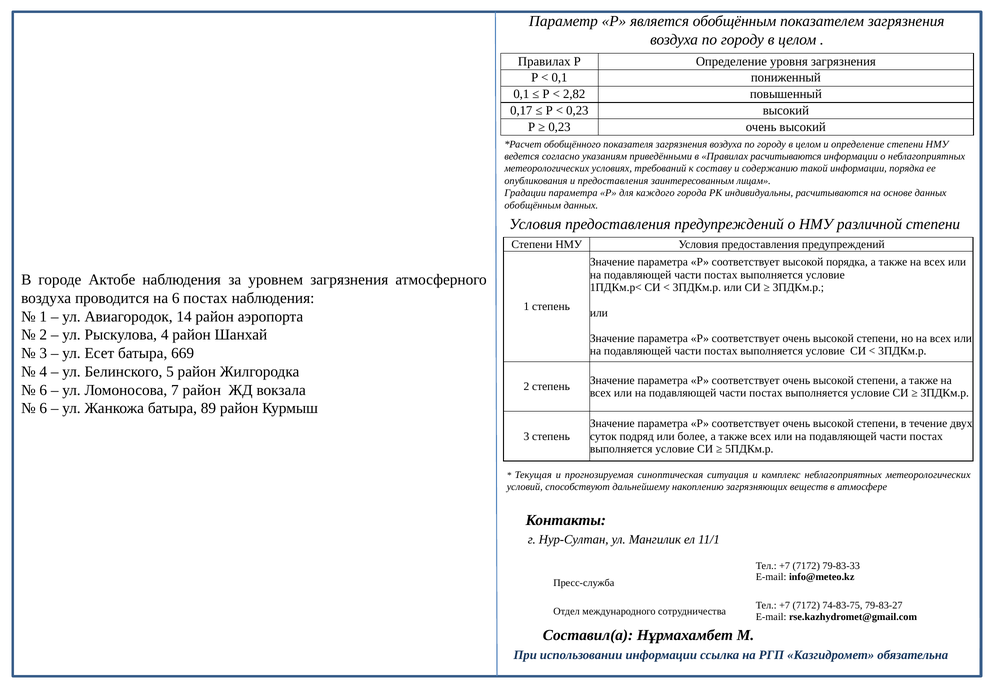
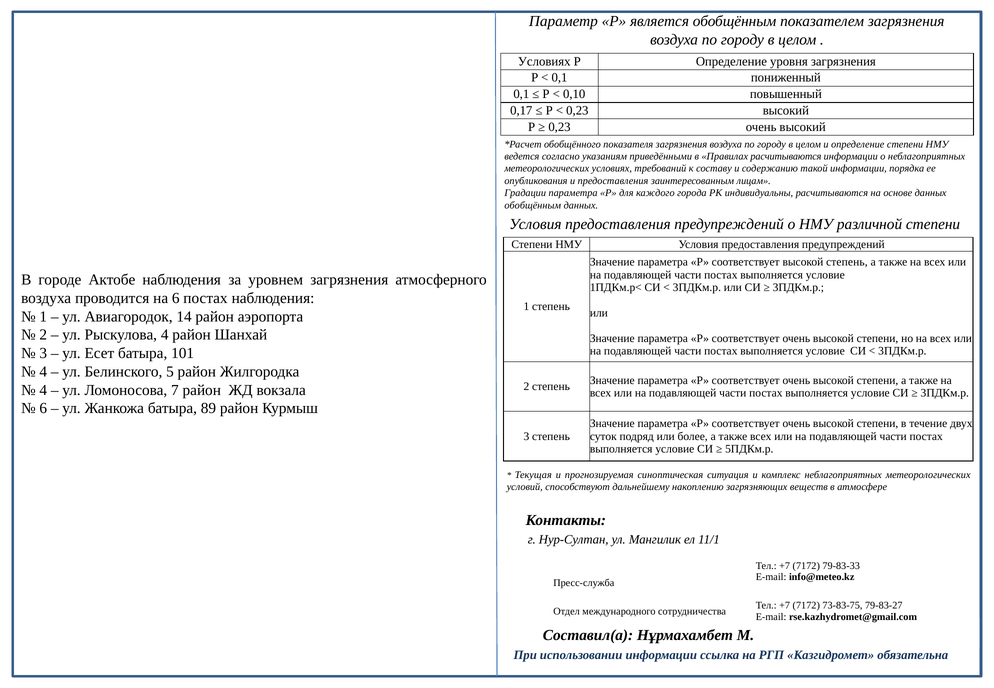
Правилах: Правилах -> Условиях (544, 61)
2,82: 2,82 -> 0,10 (574, 94)
высокой порядка: порядка -> степень (847, 262)
669: 669 -> 101 (183, 353)
6: 6 -> 4 (43, 390)
74-83-75: 74-83-75 -> 73-83-75 (842, 606)
